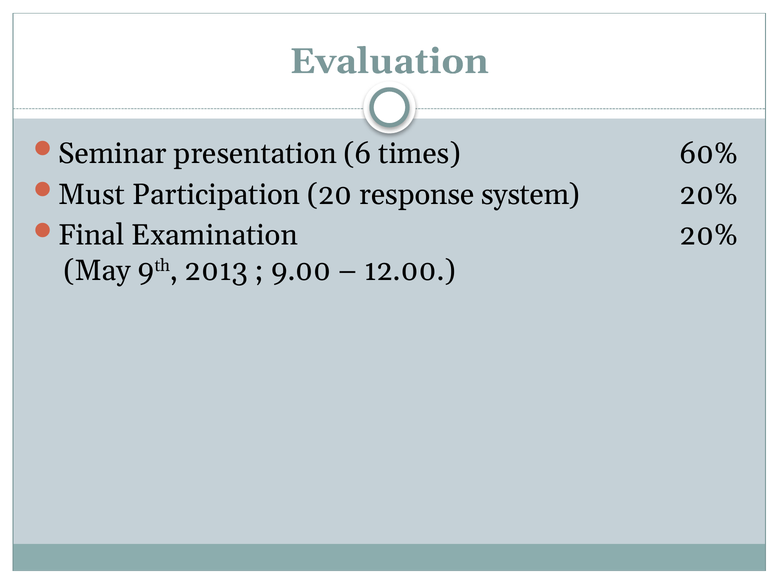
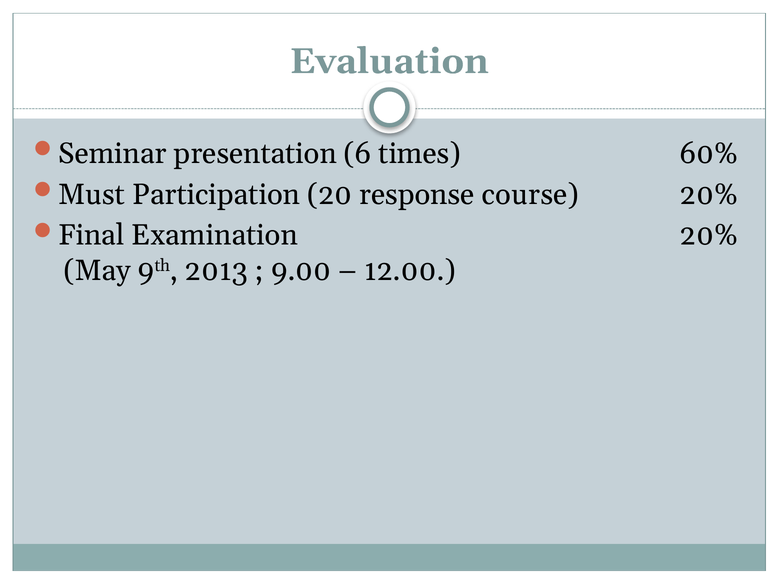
system: system -> course (530, 194)
